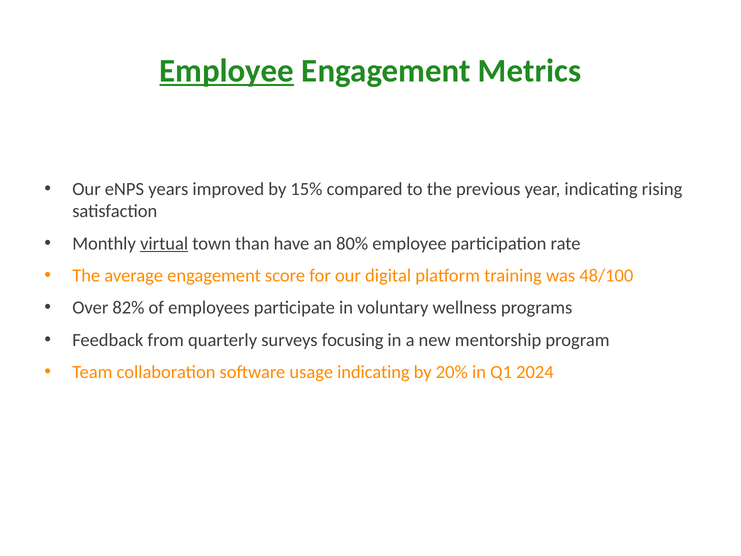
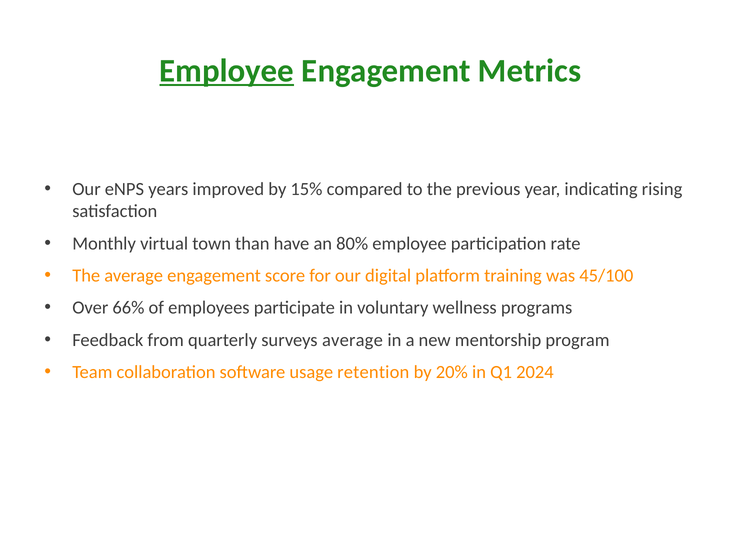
virtual underline: present -> none (164, 243)
48/100: 48/100 -> 45/100 (606, 275)
82%: 82% -> 66% (128, 308)
surveys focusing: focusing -> average (352, 340)
usage indicating: indicating -> retention (373, 372)
